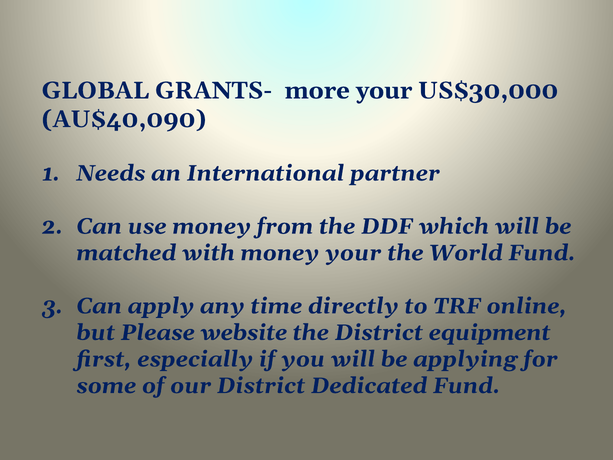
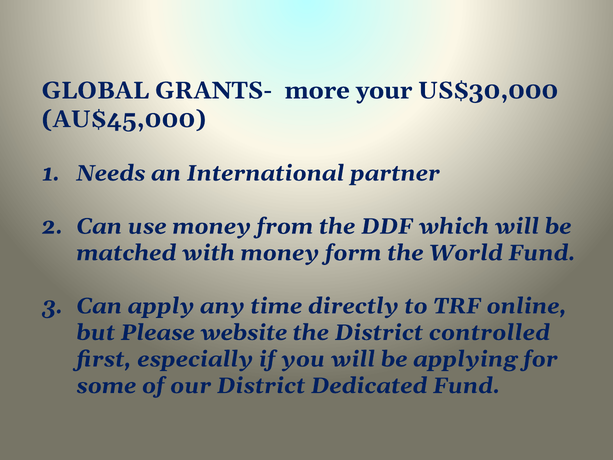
AU$40,090: AU$40,090 -> AU$45,000 (124, 119)
money your: your -> form (353, 253)
equipment: equipment -> controlled (489, 332)
